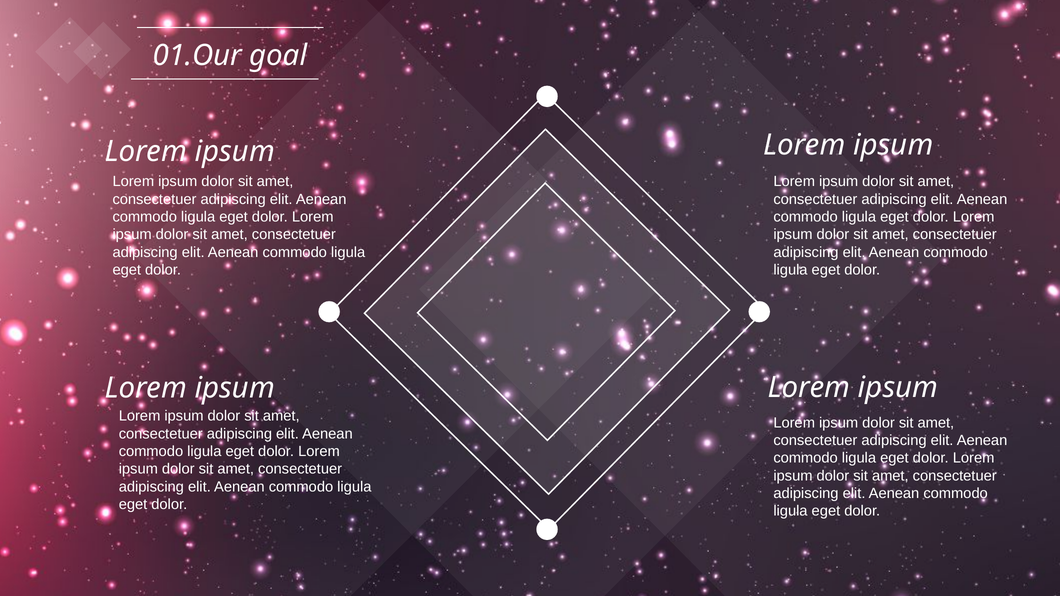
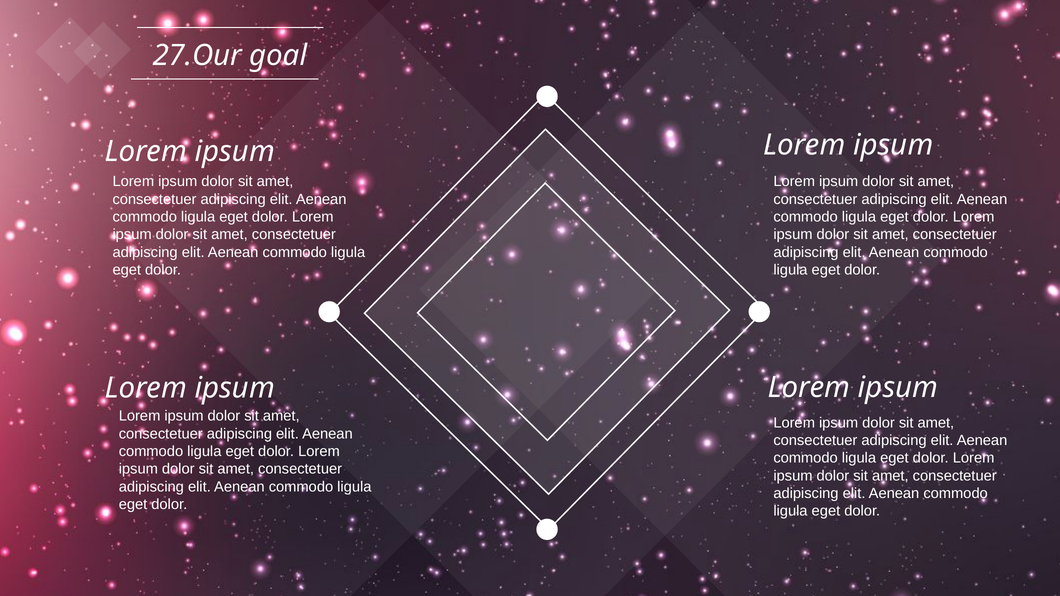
01.Our: 01.Our -> 27.Our (197, 56)
